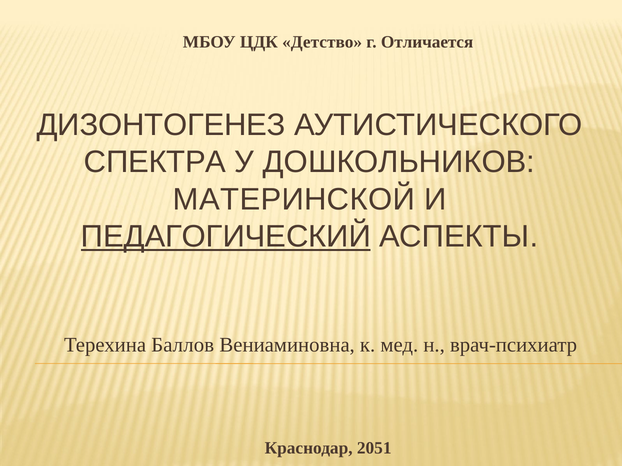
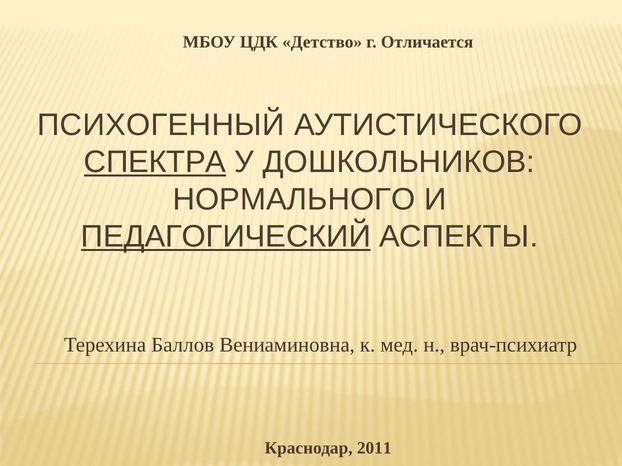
ДИЗОНТОГЕНЕЗ: ДИЗОНТОГЕНЕЗ -> ПСИХОГЕННЫЙ (161, 125)
СПЕКТРА underline: none -> present (155, 162)
МАТЕРИНСКОЙ: МАТЕРИНСКОЙ -> НОРМАЛЬНОГО (294, 200)
2051: 2051 -> 2011 (374, 449)
